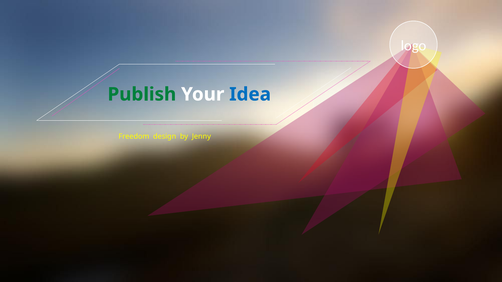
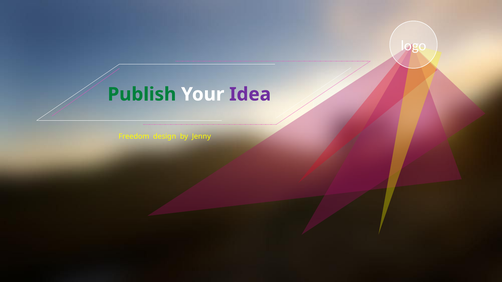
Idea colour: blue -> purple (250, 94)
